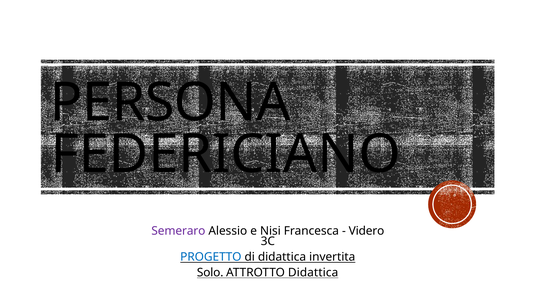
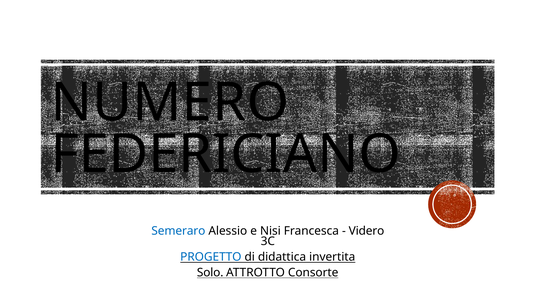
PERSONA: PERSONA -> NUMERO (170, 103)
Semeraro colour: purple -> blue (178, 231)
ATTROTTO Didattica: Didattica -> Consorte (313, 273)
